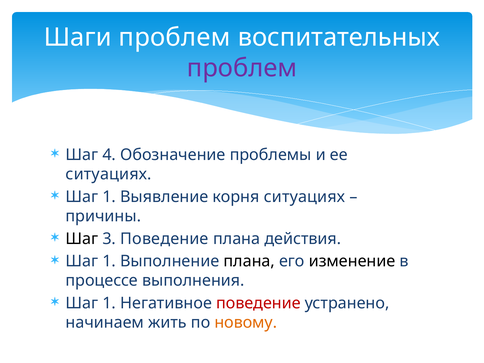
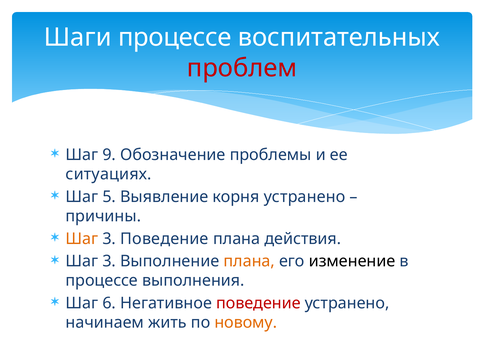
Шаги проблем: проблем -> процессе (175, 38)
проблем colour: purple -> red (242, 68)
4: 4 -> 9 (109, 155)
1: 1 -> 5 (109, 197)
корня ситуациях: ситуациях -> устранено (304, 197)
Шаг colour: black -> orange (82, 239)
1: 1 -> 3 (109, 261)
плана colour: black -> orange (249, 261)
1: 1 -> 6 (109, 303)
